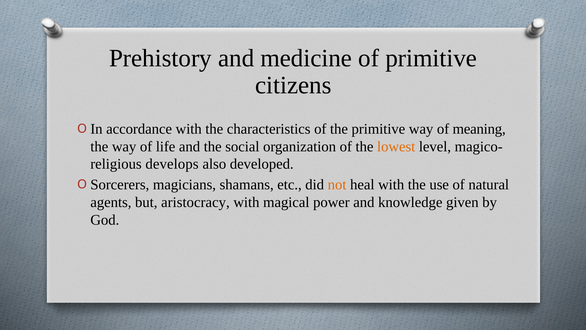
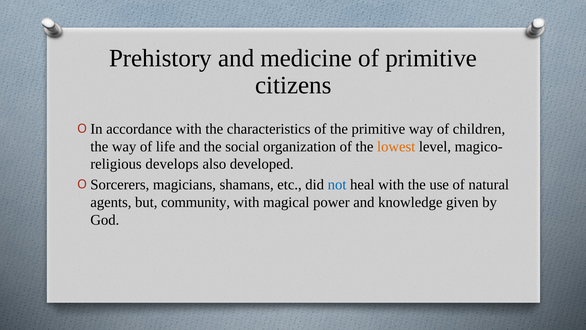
meaning: meaning -> children (479, 129)
not colour: orange -> blue (337, 184)
aristocracy: aristocracy -> community (196, 202)
